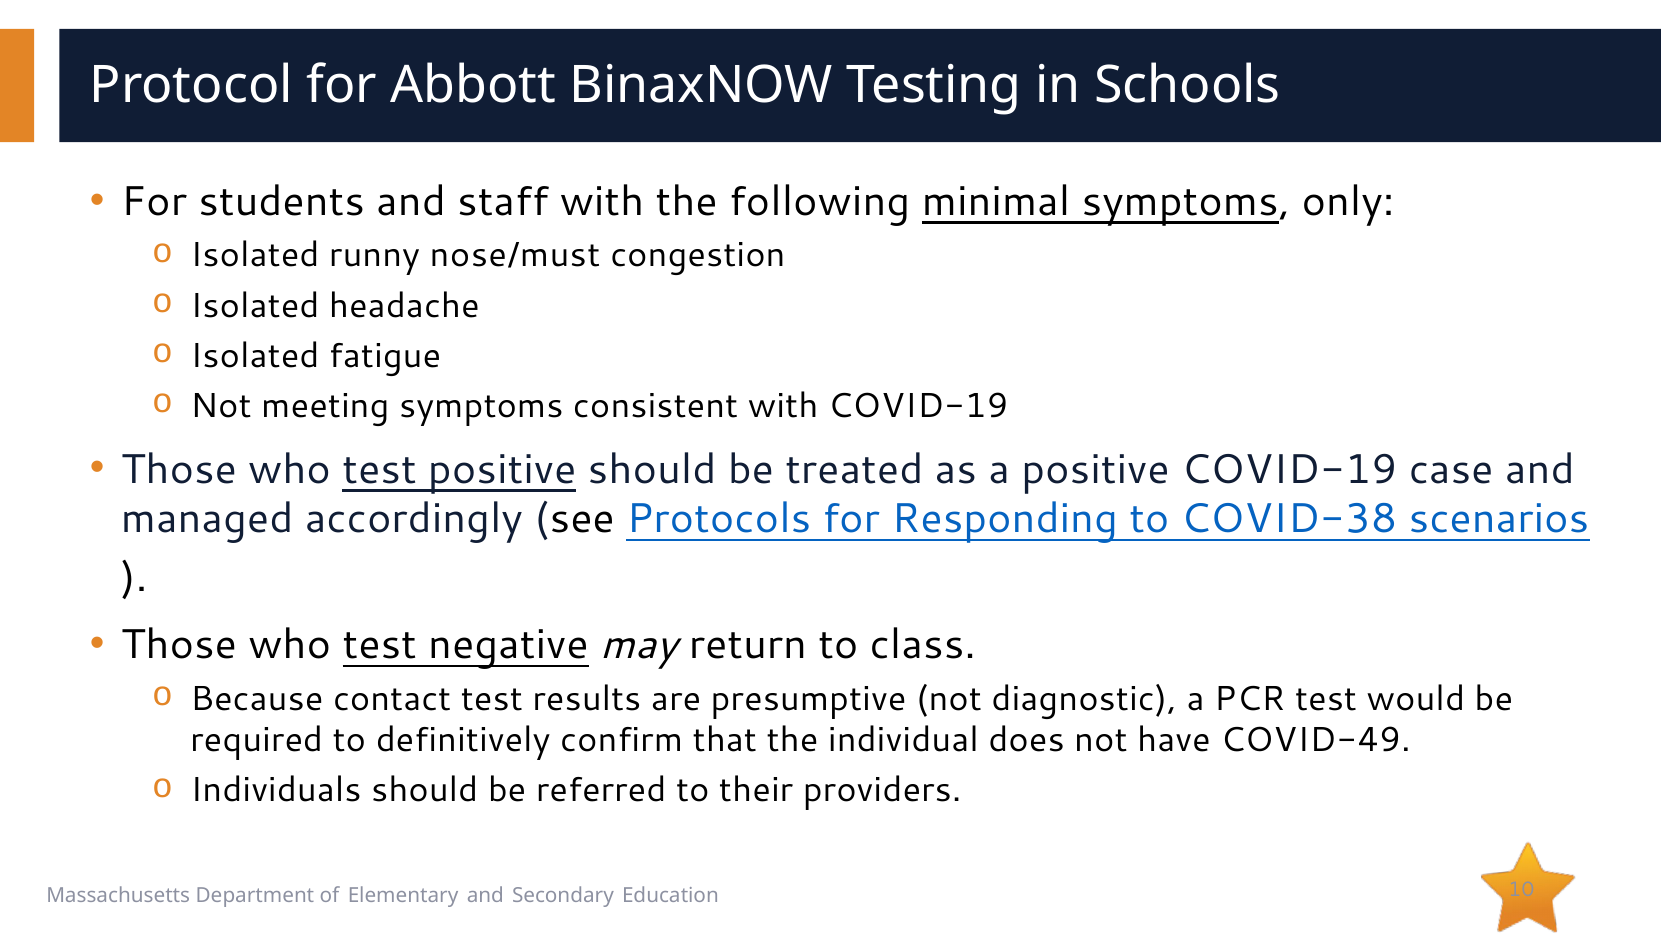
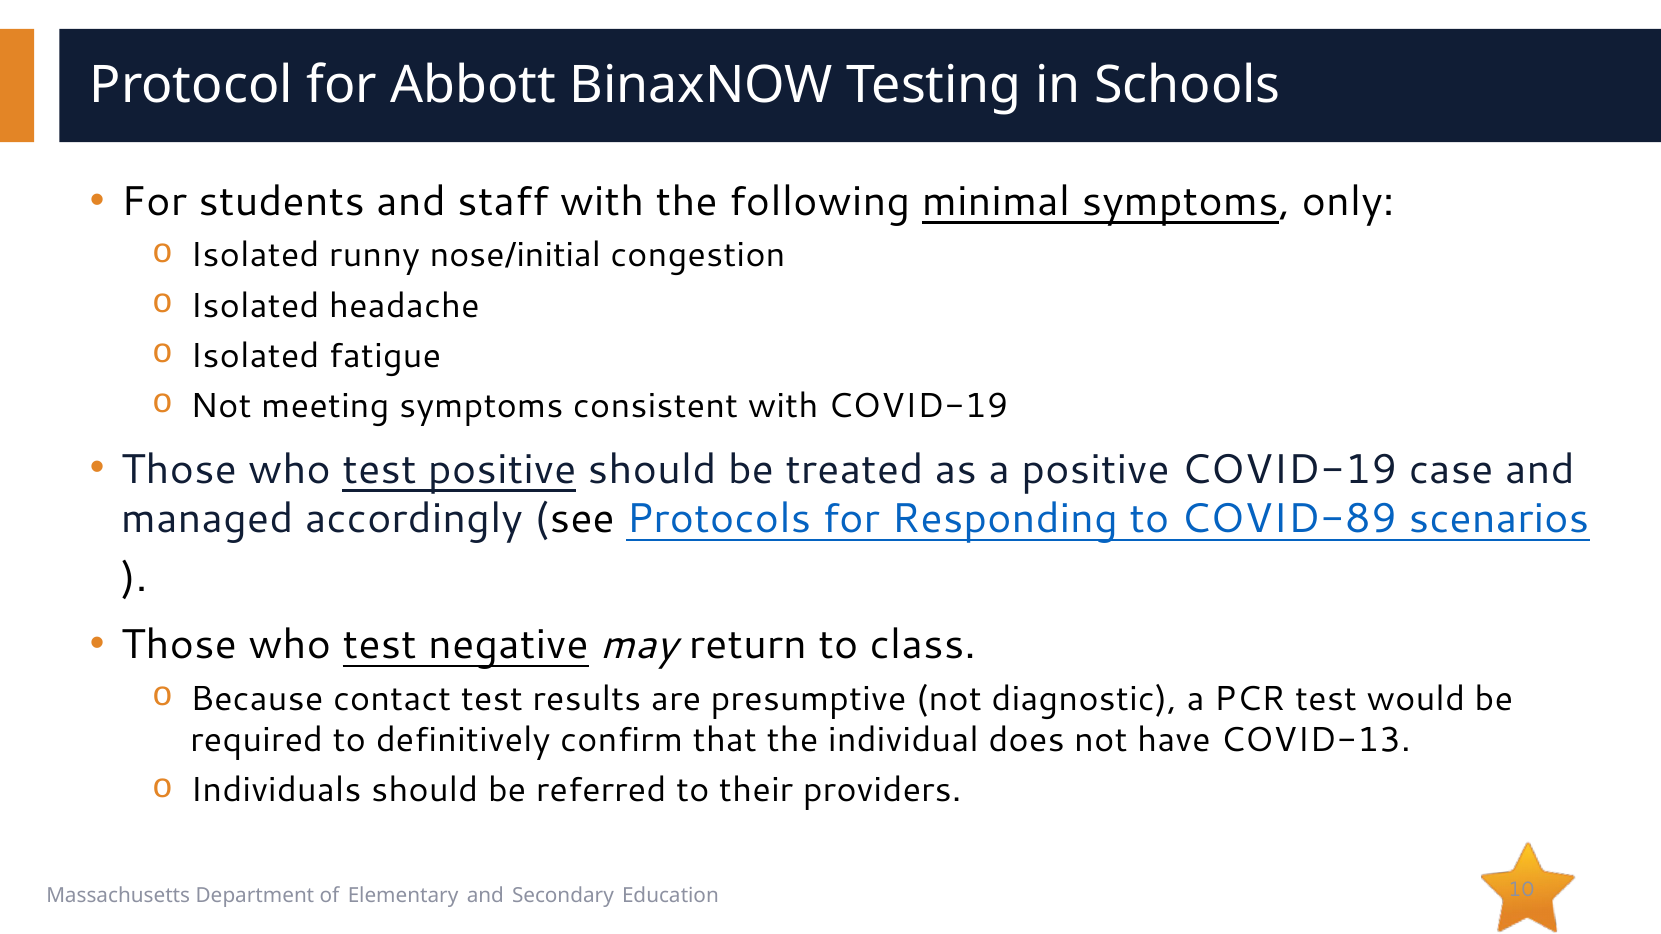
nose/must: nose/must -> nose/initial (515, 256)
COVID-38: COVID-38 -> COVID-89 (1289, 519)
COVID-49: COVID-49 -> COVID-13 (1316, 741)
